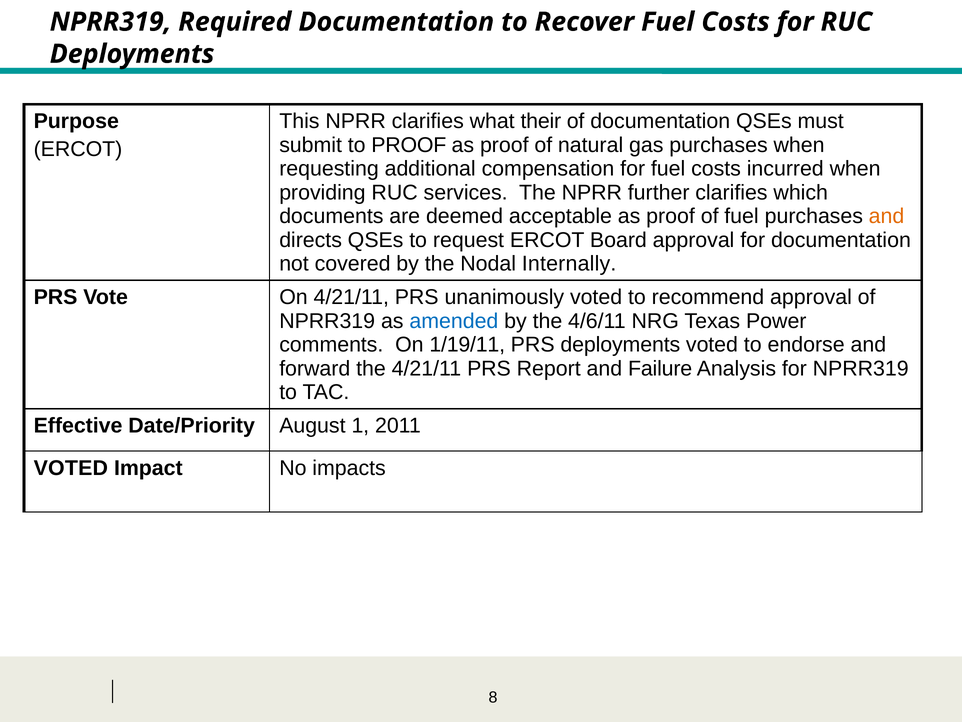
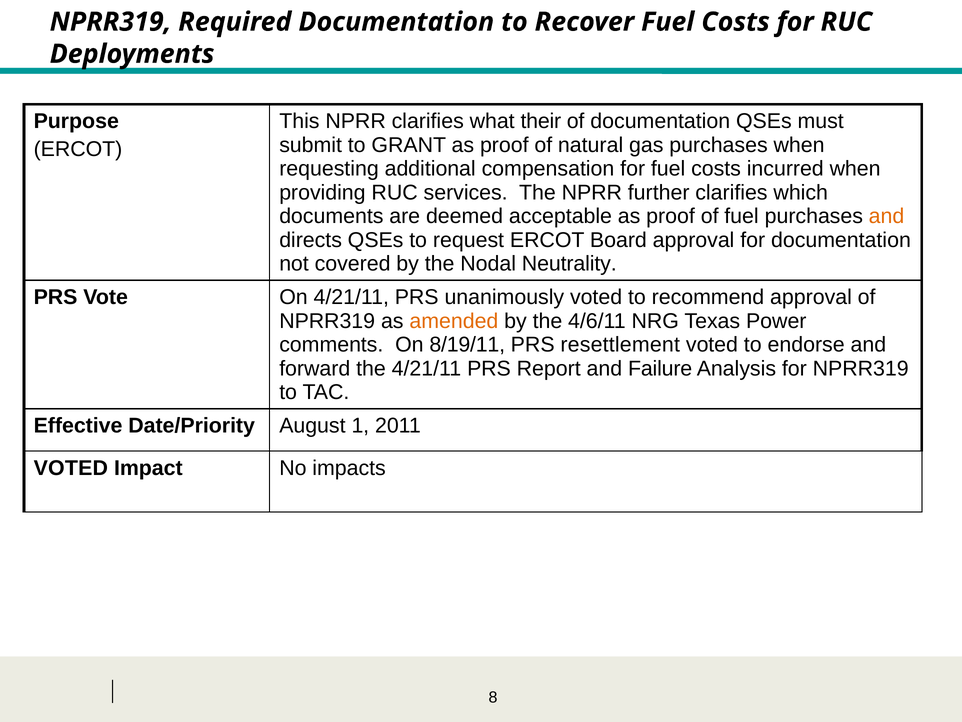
to PROOF: PROOF -> GRANT (409, 145)
Internally: Internally -> Neutrality (569, 264)
amended colour: blue -> orange (454, 321)
1/19/11: 1/19/11 -> 8/19/11 (467, 345)
PRS deployments: deployments -> resettlement (620, 345)
